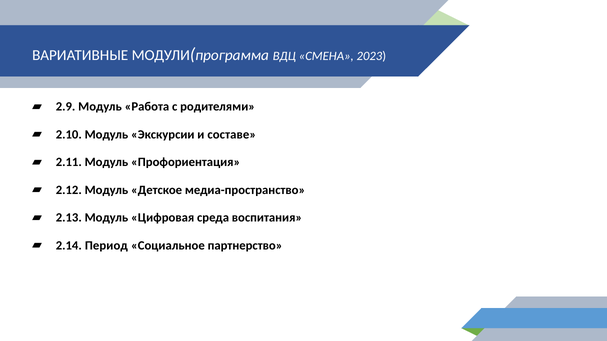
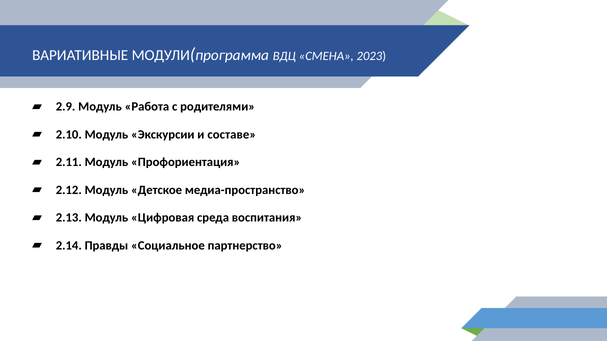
Период: Период -> Правды (106, 246)
